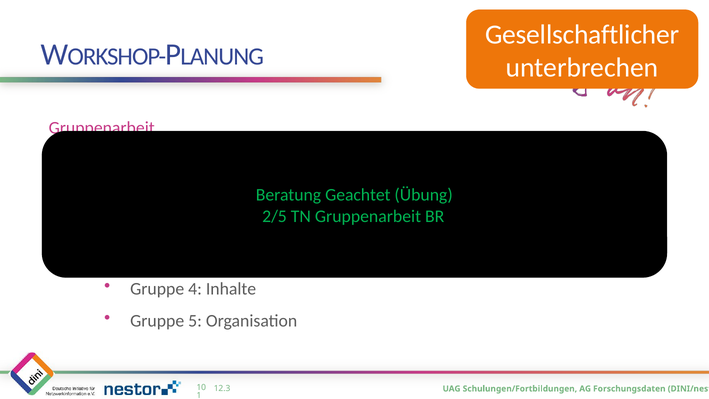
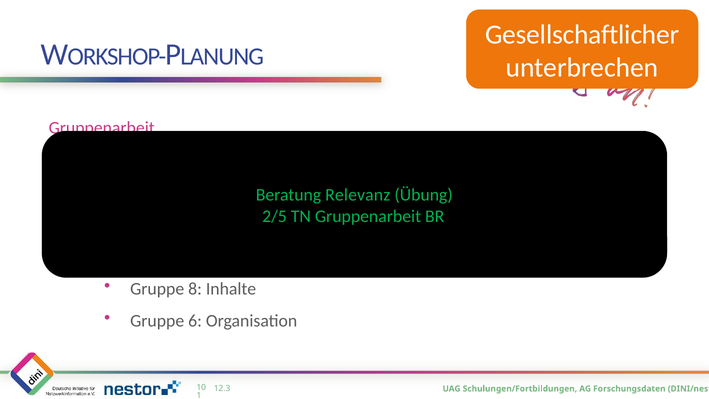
Geachtet: Geachtet -> Relevanz (358, 195)
4: 4 -> 8 (195, 289)
5: 5 -> 6 (195, 321)
